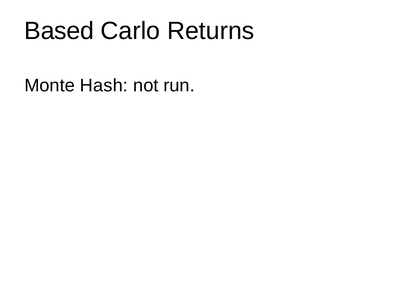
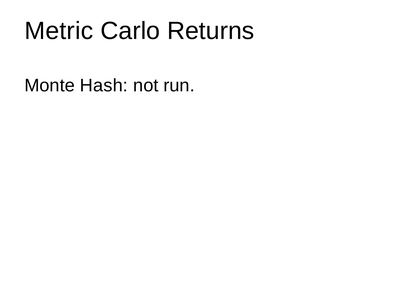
Based: Based -> Metric (59, 31)
